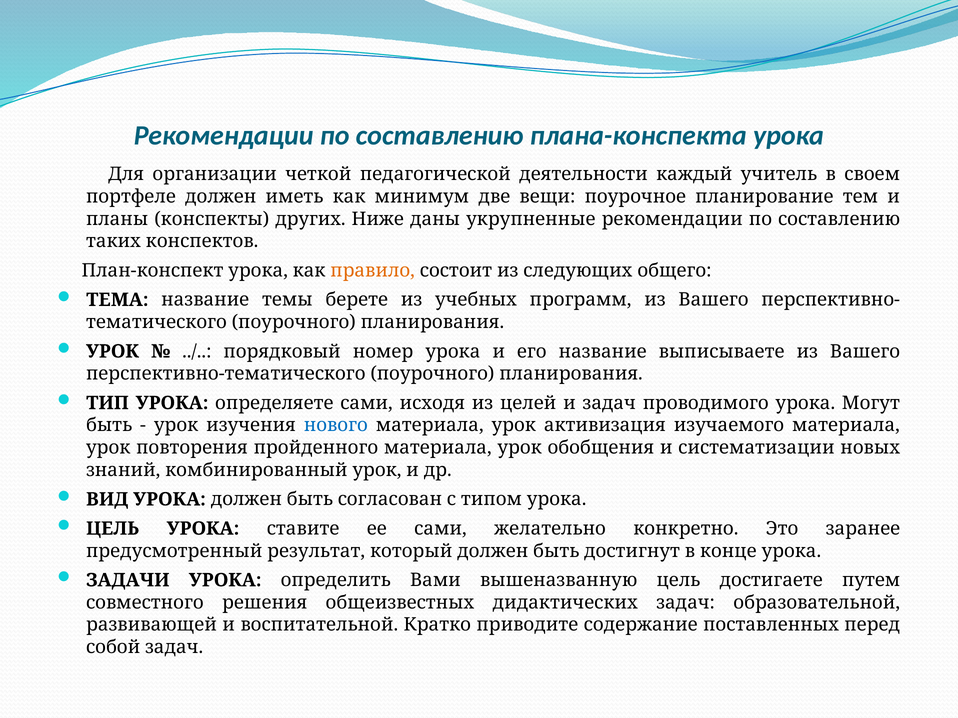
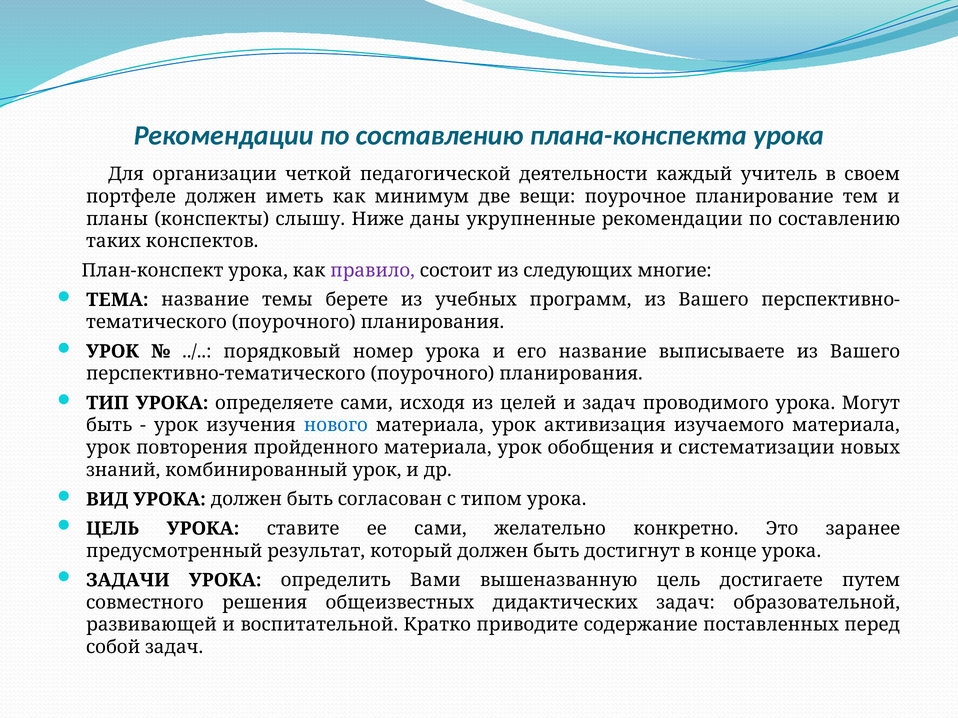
других: других -> слышу (310, 219)
правило colour: orange -> purple (373, 271)
общего: общего -> многие (675, 271)
